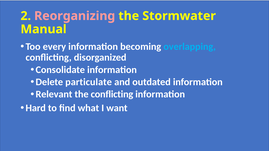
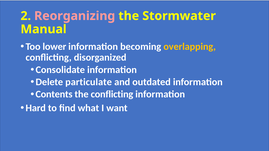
every: every -> lower (54, 47)
overlapping colour: light blue -> yellow (190, 47)
Relevant: Relevant -> Contents (54, 94)
